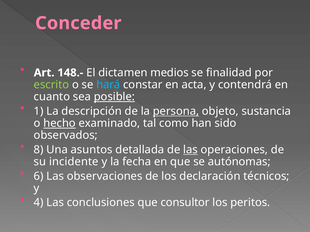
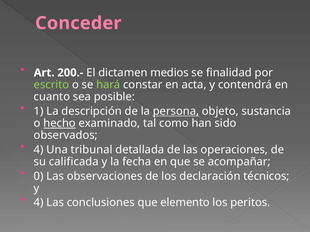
148.-: 148.- -> 200.- (70, 73)
hará colour: light blue -> light green (108, 85)
posible underline: present -> none (114, 97)
8: 8 -> 4 (39, 150)
asuntos: asuntos -> tribunal (92, 150)
las underline: present -> none (191, 150)
incidente: incidente -> calificada (74, 162)
autónomas: autónomas -> acompañar (239, 162)
6: 6 -> 0 (39, 176)
consultor: consultor -> elemento (185, 203)
